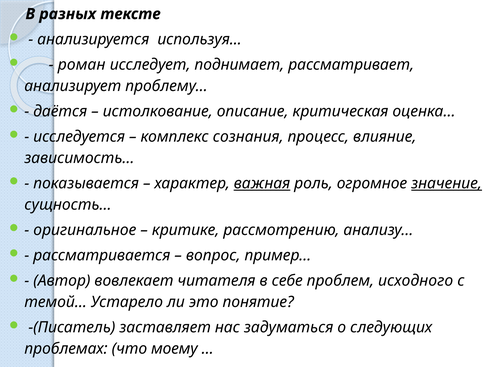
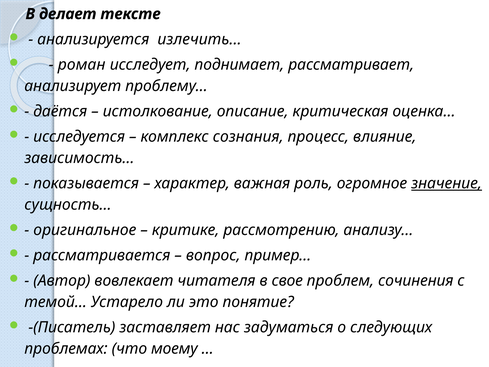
разных: разных -> делает (68, 14)
используя: используя -> излечить (199, 39)
важная underline: present -> none (262, 183)
себе: себе -> свое (287, 281)
исходного: исходного -> сочинения (416, 281)
